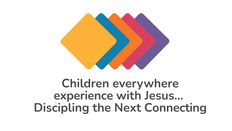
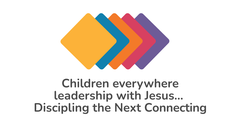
experience: experience -> leadership (83, 95)
